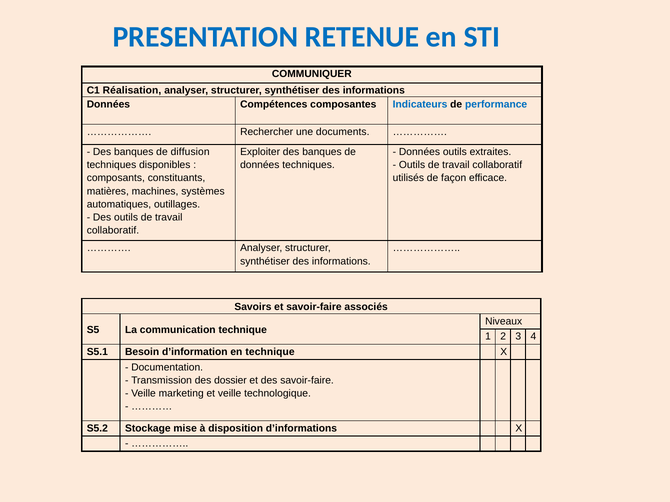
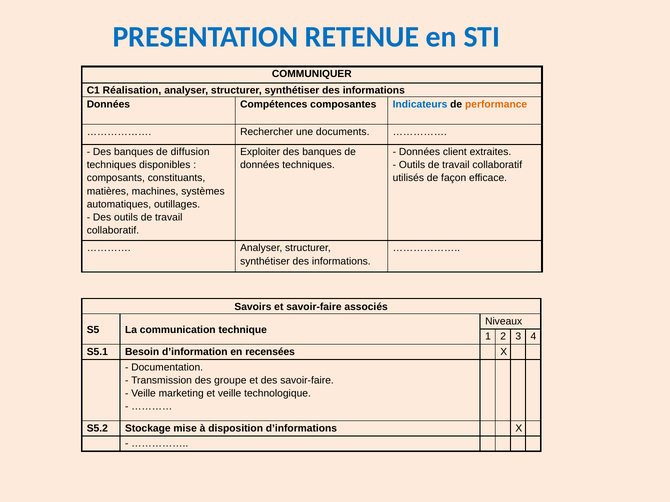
performance colour: blue -> orange (496, 104)
Données outils: outils -> client (455, 152)
en technique: technique -> recensées (270, 352)
dossier: dossier -> groupe (230, 381)
